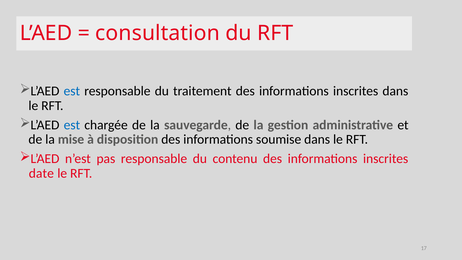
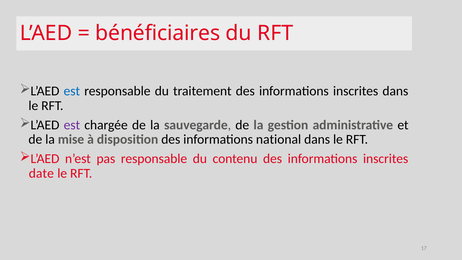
consultation: consultation -> bénéficiaires (158, 33)
est colour: blue -> purple (72, 125)
soumise: soumise -> national (279, 139)
